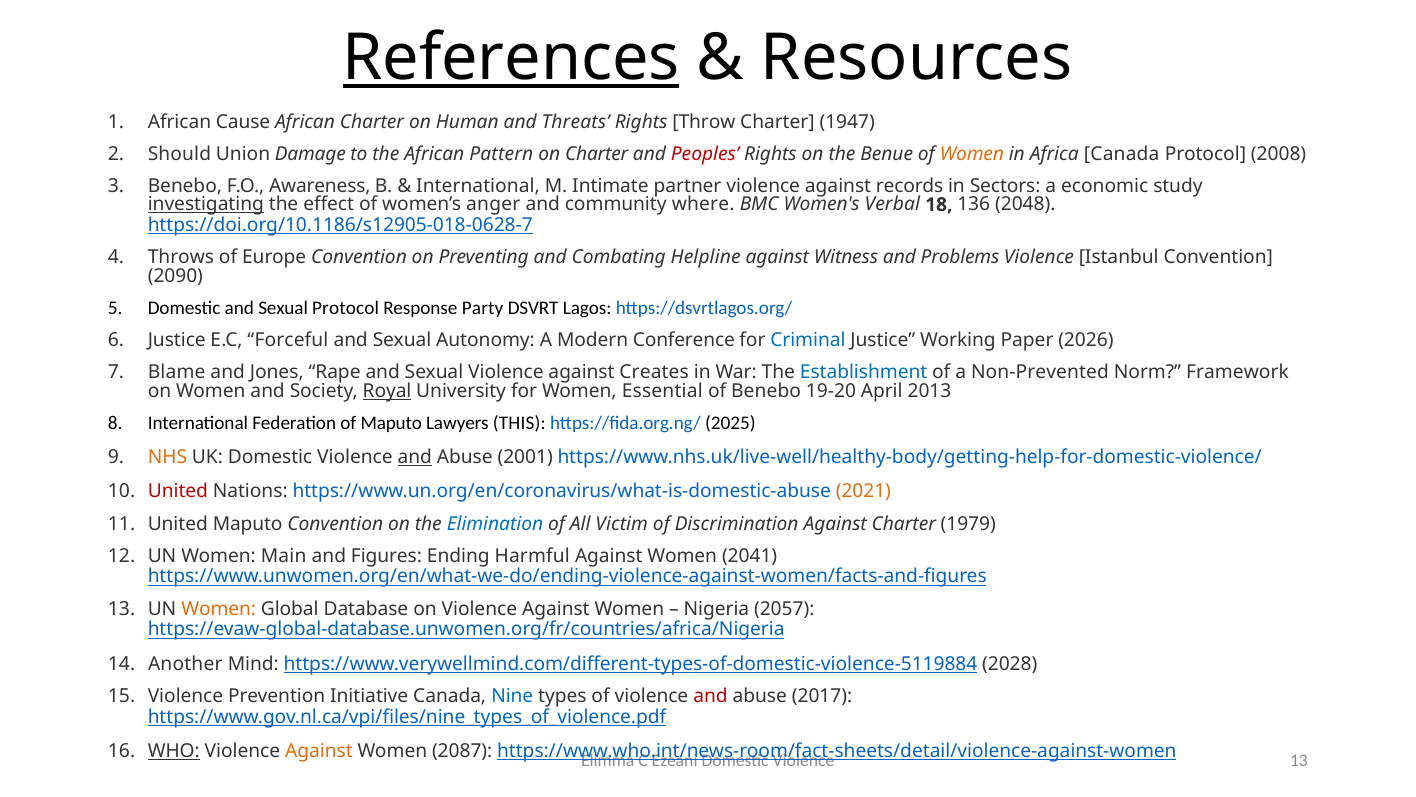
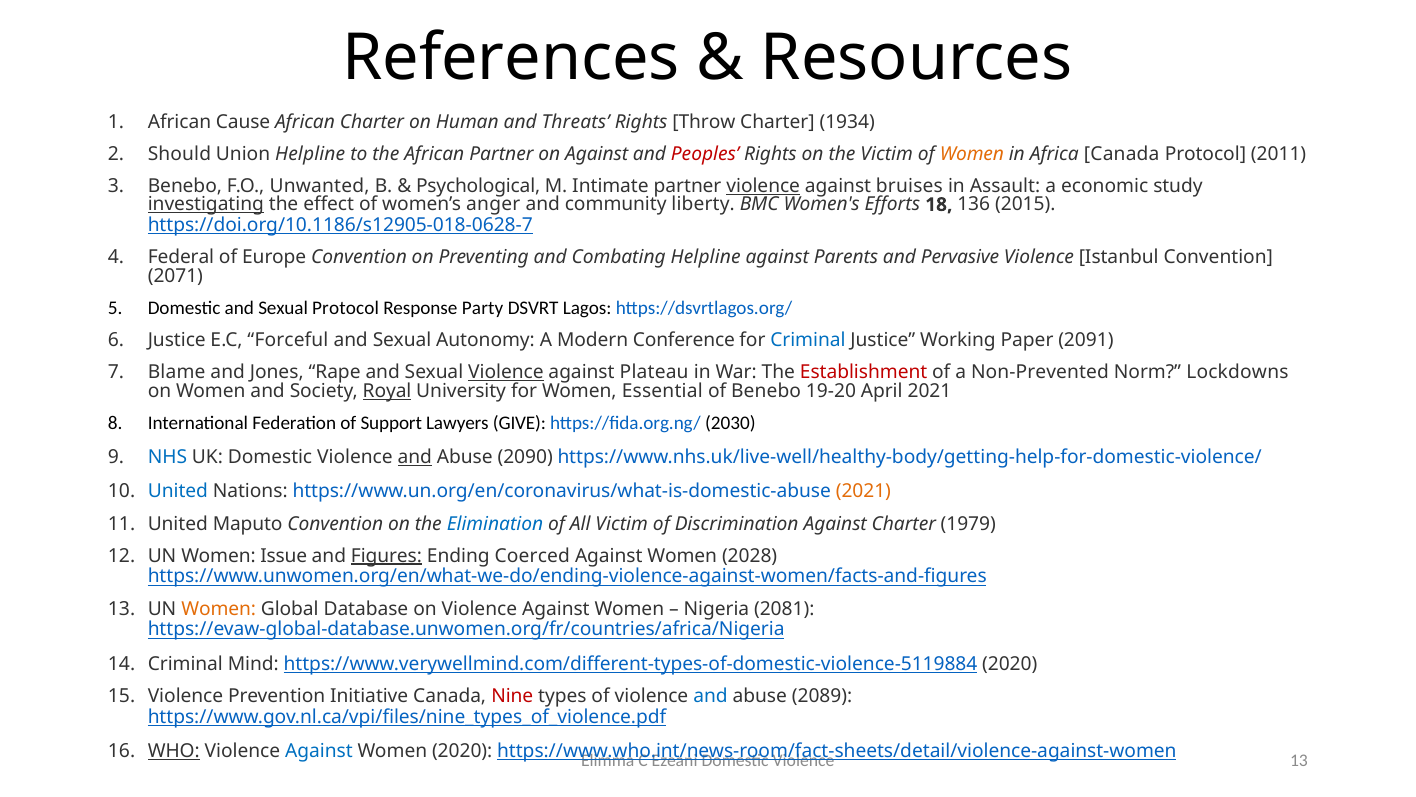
References underline: present -> none (511, 58)
1947: 1947 -> 1934 (847, 122)
Union Damage: Damage -> Helpline (310, 154)
African Pattern: Pattern -> Partner (501, 154)
on Charter: Charter -> Against (597, 154)
the Benue: Benue -> Victim (887, 154)
2008: 2008 -> 2011 (1279, 154)
Awareness: Awareness -> Unwanted (320, 186)
International: International -> Psychological (478, 186)
violence underline: none -> present (763, 186)
records: records -> bruises (909, 186)
Sectors: Sectors -> Assault (1005, 186)
where: where -> liberty (703, 205)
Verbal: Verbal -> Efforts (892, 205)
2048: 2048 -> 2015 (1025, 205)
Throws: Throws -> Federal (181, 257)
Witness: Witness -> Parents (846, 257)
Problems: Problems -> Pervasive (960, 257)
2090: 2090 -> 2071 (175, 276)
2026: 2026 -> 2091 (1086, 340)
Violence underline: none -> present (506, 372)
Creates: Creates -> Plateau (654, 372)
Establishment colour: blue -> red (864, 372)
Framework: Framework -> Lockdowns (1237, 372)
April 2013: 2013 -> 2021 (929, 391)
of Maputo: Maputo -> Support (391, 423)
THIS: THIS -> GIVE (519, 423)
2025: 2025 -> 2030 (730, 423)
NHS colour: orange -> blue (167, 457)
2001: 2001 -> 2090 (525, 457)
United colour: red -> blue (178, 491)
Main: Main -> Issue (284, 555)
Figures underline: none -> present (386, 555)
Harmful: Harmful -> Coerced (532, 555)
2041: 2041 -> 2028 (750, 555)
2057: 2057 -> 2081 (784, 608)
Another: Another -> Criminal (185, 663)
https://www.verywellmind.com/different-types-of-domestic-violence-5119884 2028: 2028 -> 2020 (1010, 663)
Nine colour: blue -> red (512, 696)
and colour: red -> blue (710, 696)
2017: 2017 -> 2089 (822, 696)
Against colour: orange -> blue (319, 751)
Women 2087: 2087 -> 2020 (462, 751)
